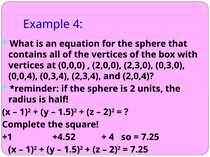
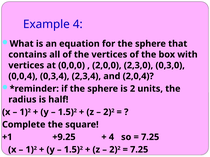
+4.52: +4.52 -> +9.25 (64, 137)
